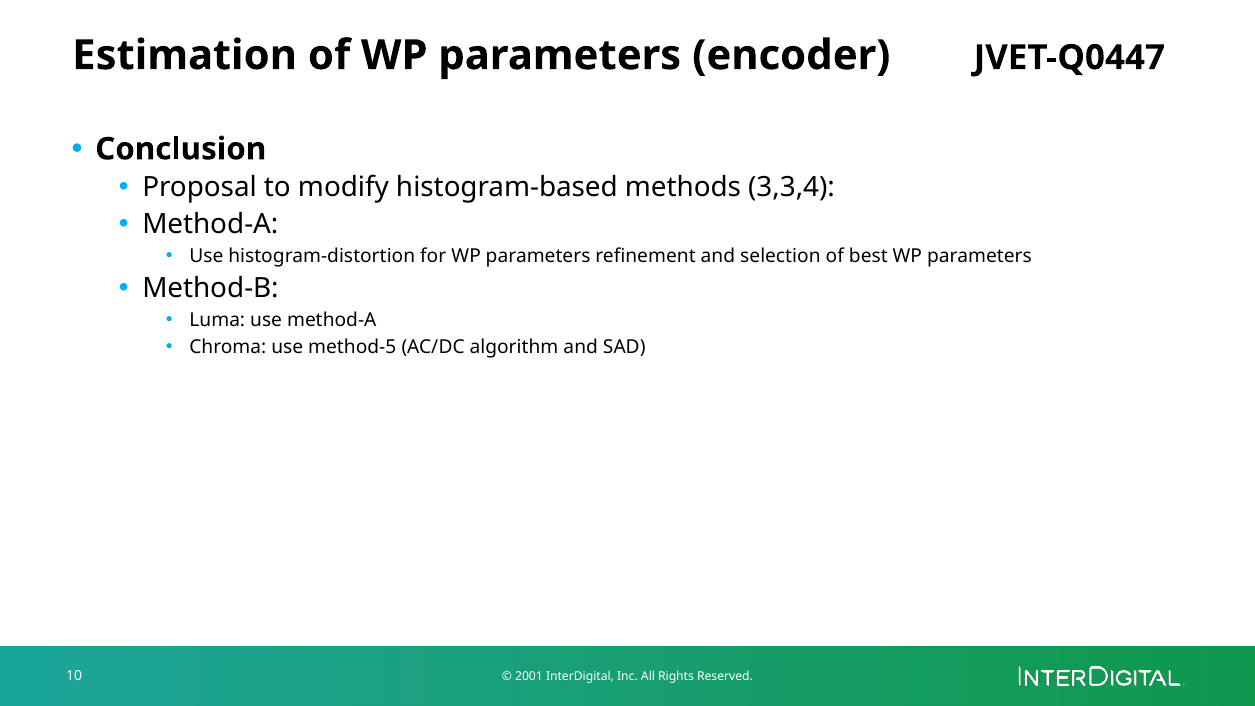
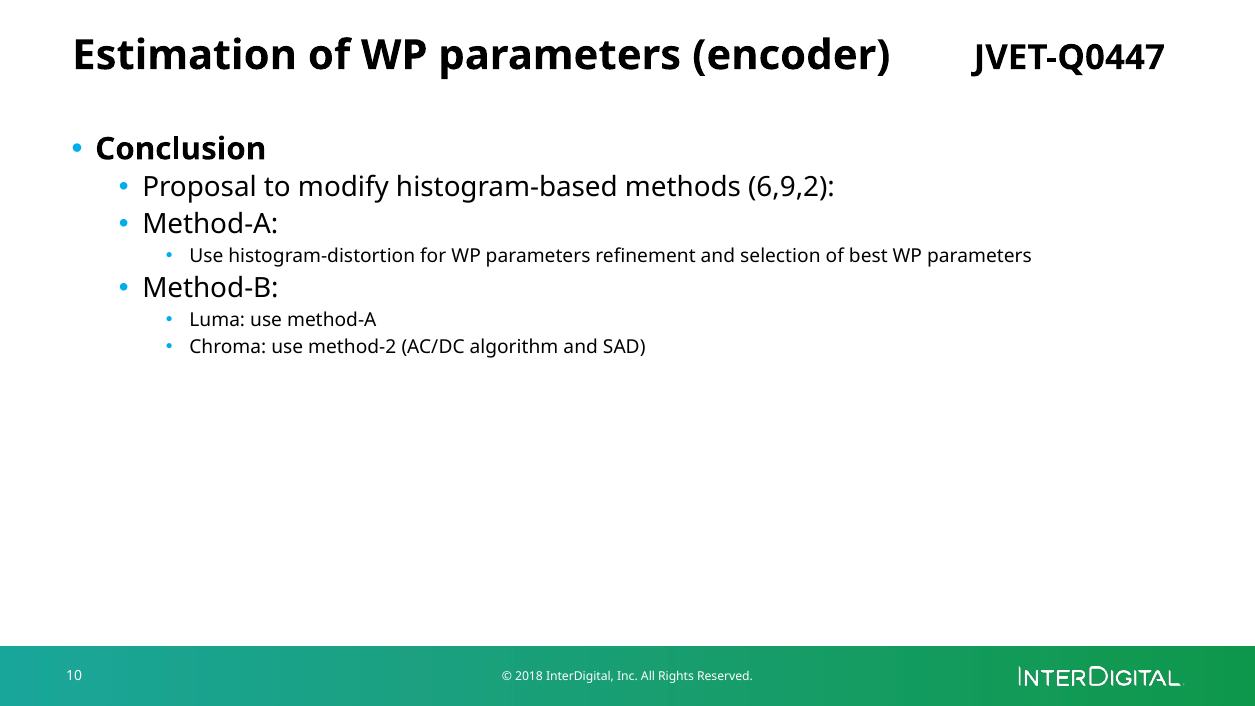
3,3,4: 3,3,4 -> 6,9,2 (792, 188)
method-5: method-5 -> method-2 (352, 347)
2001: 2001 -> 2018 (529, 676)
